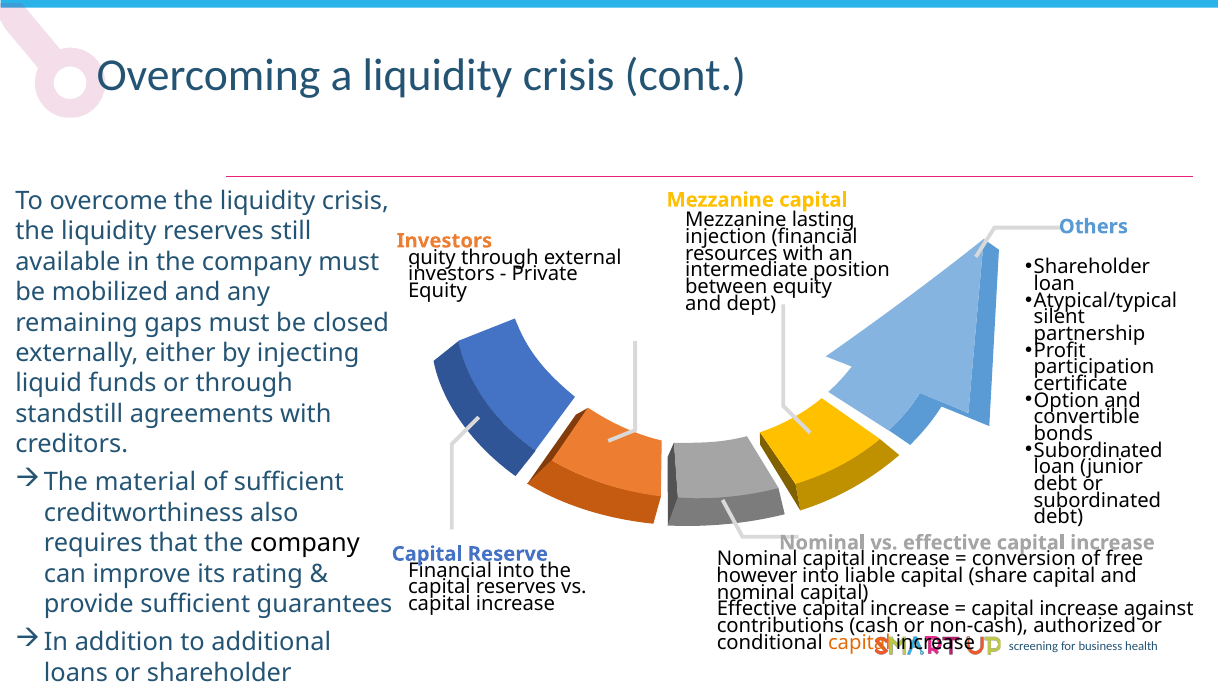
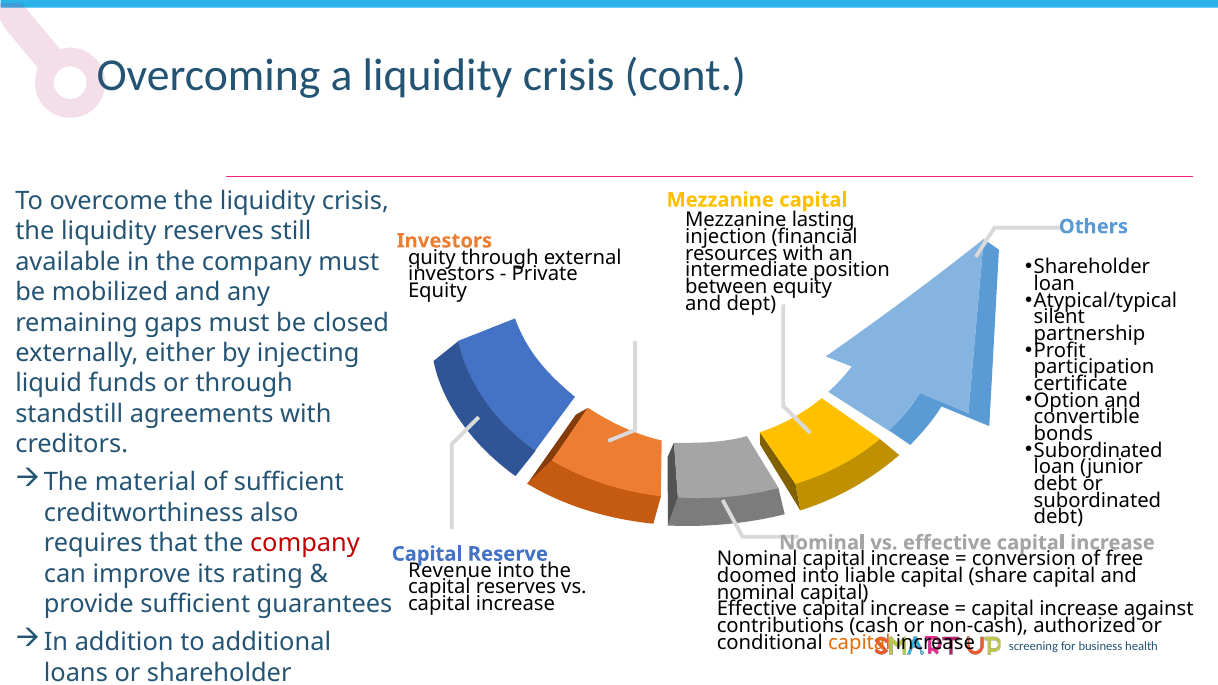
company colour: black -> red (305, 544)
Financial: Financial -> Revenue (450, 571)
however: however -> doomed (757, 576)
